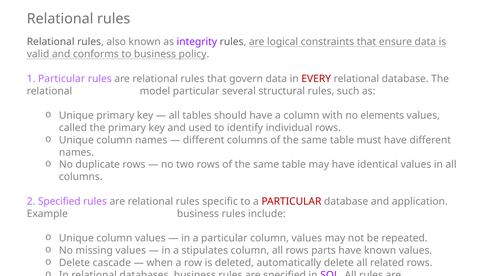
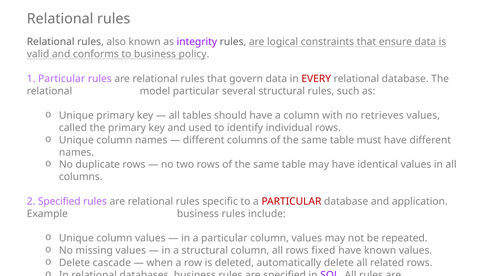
elements: elements -> retrieves (382, 115)
a stipulates: stipulates -> structural (205, 250)
parts: parts -> fixed (323, 250)
